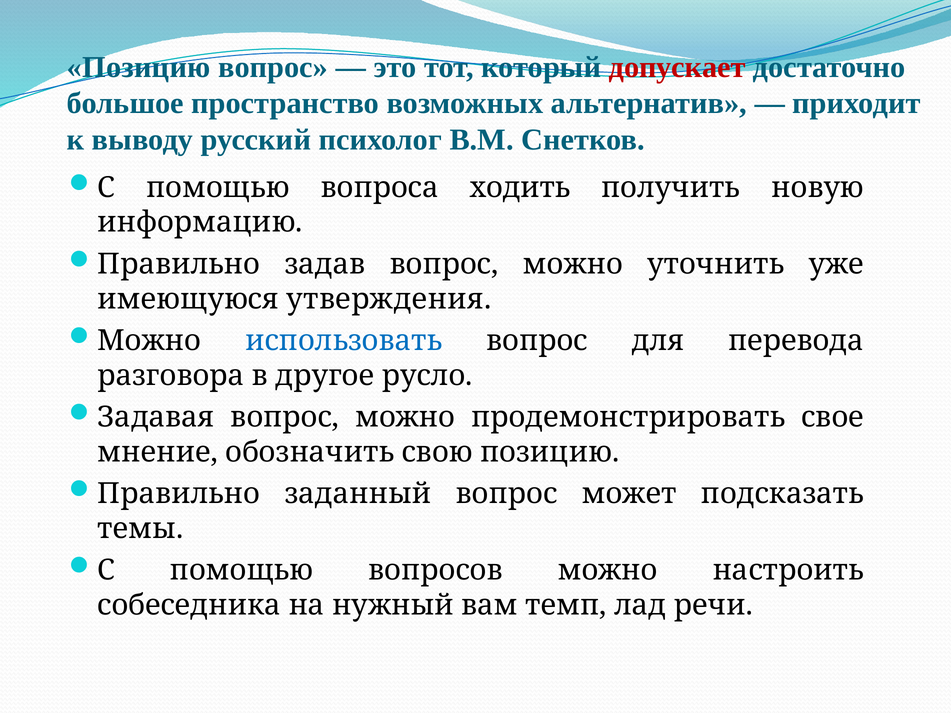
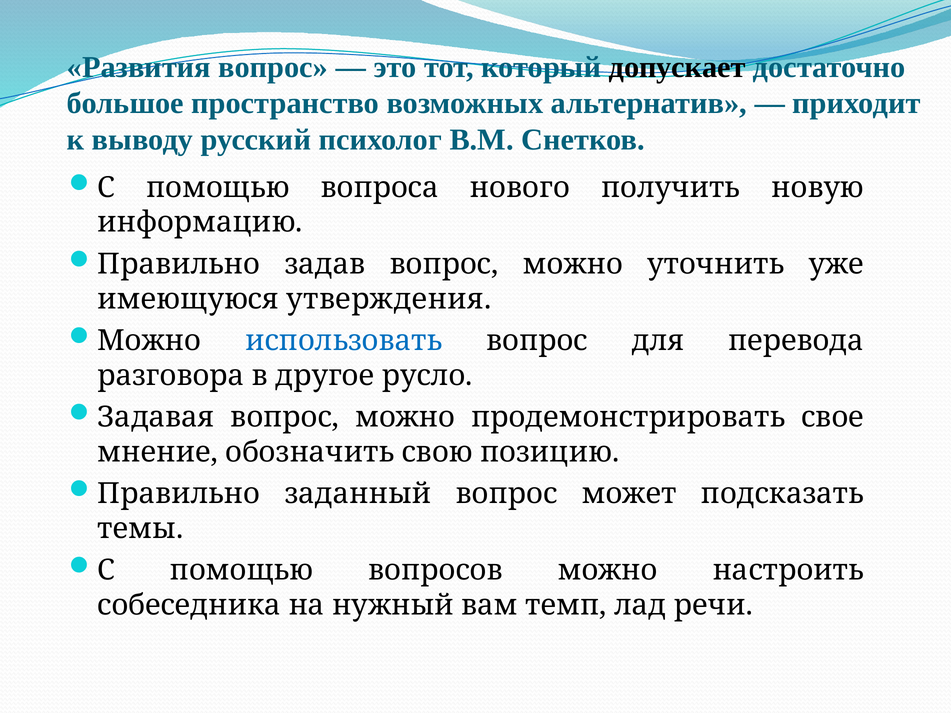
Позицию: Позицию -> Развития (139, 67)
допускает colour: red -> black (677, 67)
ходить: ходить -> нового (520, 188)
